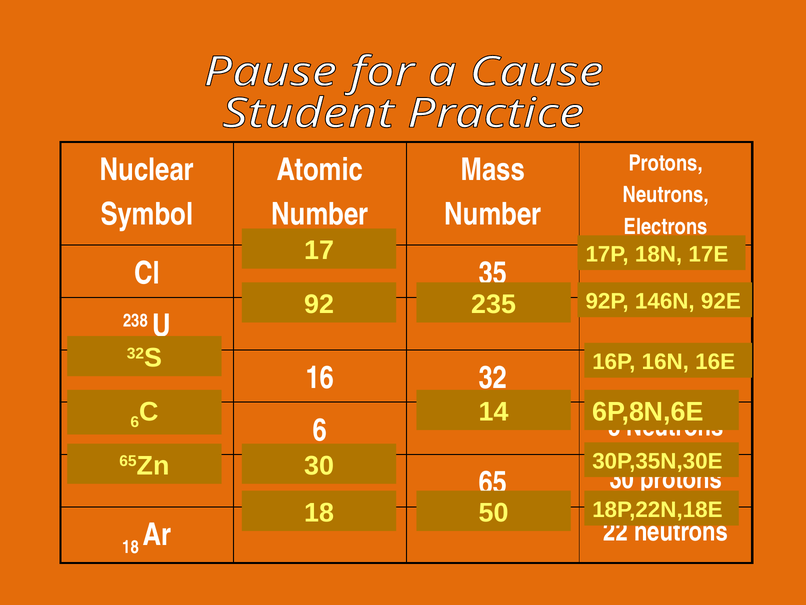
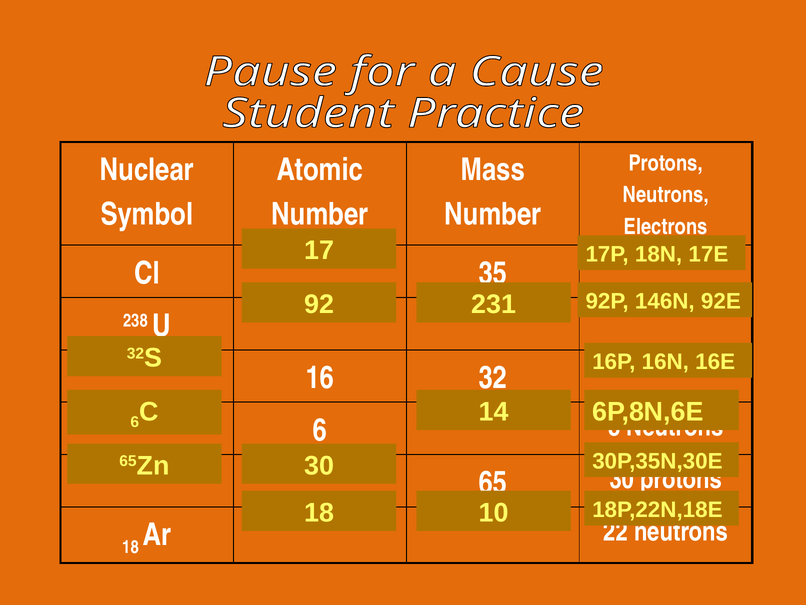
235: 235 -> 231 (494, 304)
50: 50 -> 10 (494, 512)
